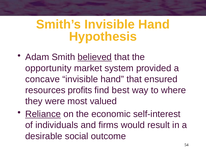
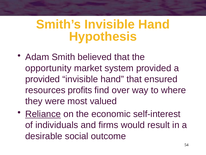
believed underline: present -> none (95, 57)
concave: concave -> provided (43, 79)
best: best -> over (121, 90)
